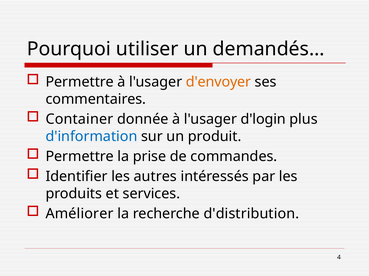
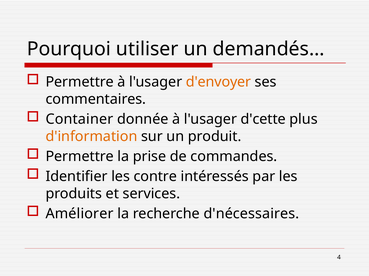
d'login: d'login -> d'cette (263, 120)
d'information colour: blue -> orange (91, 137)
autres: autres -> contre (155, 177)
d'distribution: d'distribution -> d'nécessaires (251, 214)
